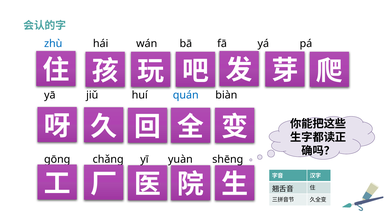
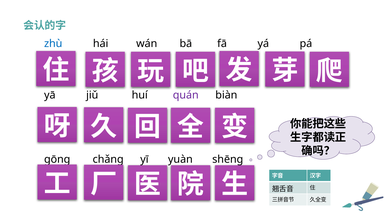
quán colour: blue -> purple (186, 95)
